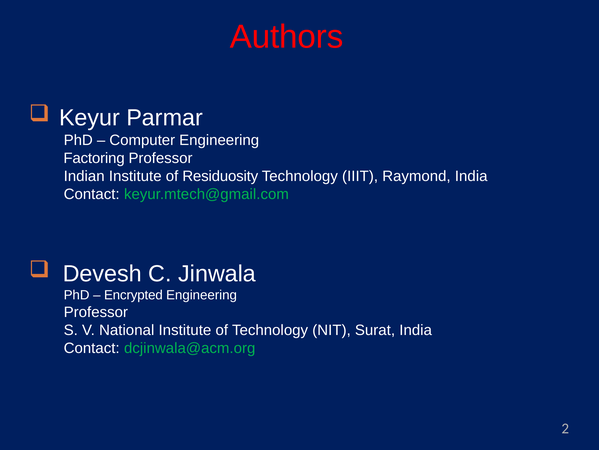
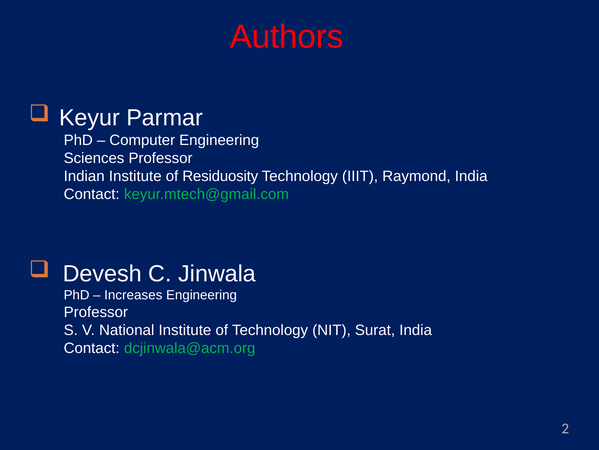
Factoring: Factoring -> Sciences (94, 158)
Encrypted: Encrypted -> Increases (133, 295)
